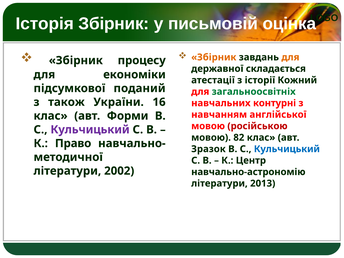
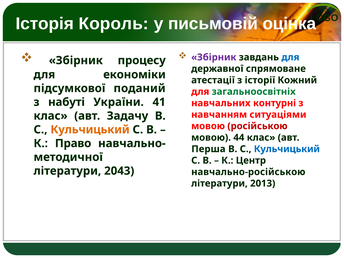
Історія Збірник: Збірник -> Король (114, 24)
Збірник colour: orange -> purple (214, 57)
для colour: orange -> blue (290, 57)
складається: складається -> спрямоване (276, 69)
також: також -> набуті (67, 102)
16: 16 -> 41 (159, 102)
англійської: англійської -> ситуаціями (278, 115)
Форми: Форми -> Задачу (128, 116)
Кульчицький colour: purple -> orange (90, 130)
82: 82 -> 44 (239, 138)
Зразок: Зразок -> Перша (208, 149)
2002: 2002 -> 2043 (119, 171)
навчально-астрономію: навчально-астрономію -> навчально-російською (248, 172)
